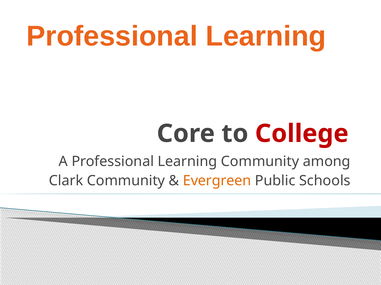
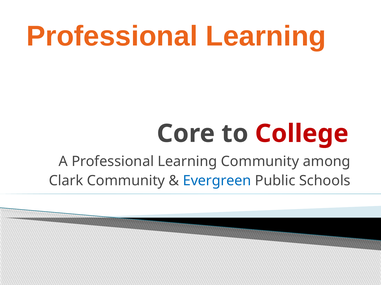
Evergreen colour: orange -> blue (217, 181)
